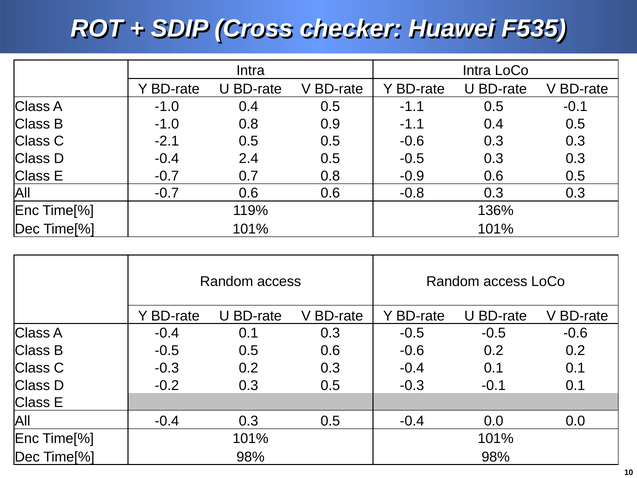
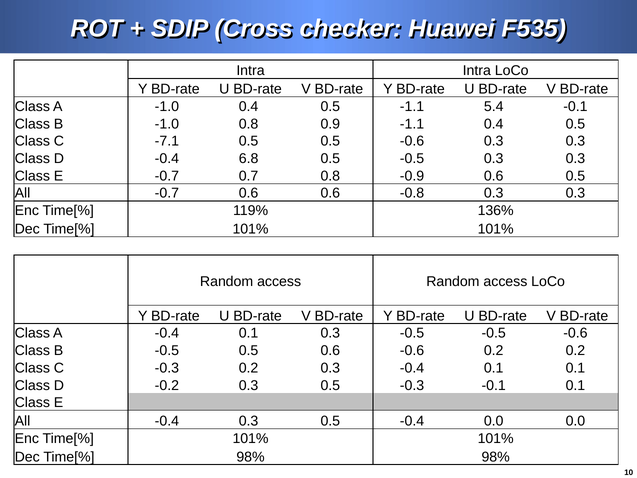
-1.1 0.5: 0.5 -> 5.4 (494, 106)
-2.1: -2.1 -> -7.1 (167, 141)
2.4: 2.4 -> 6.8 (249, 158)
